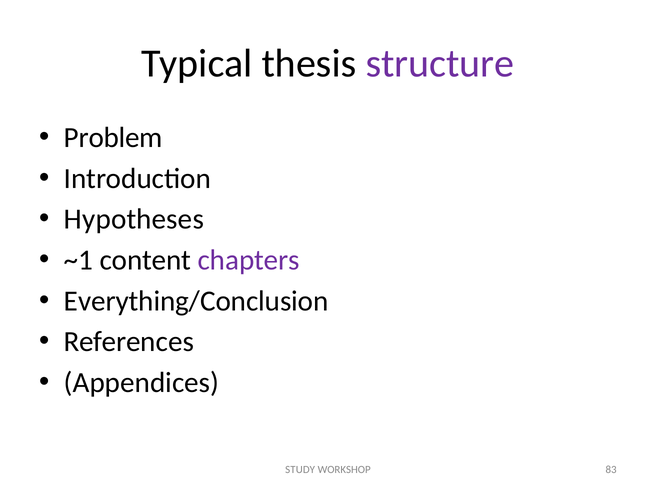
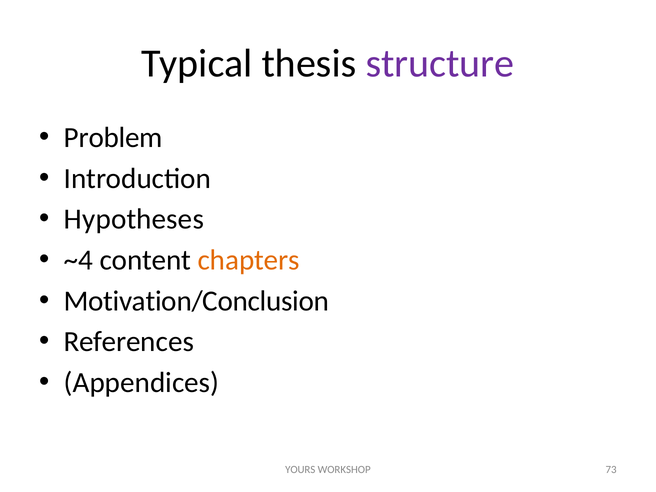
~1: ~1 -> ~4 (79, 260)
chapters colour: purple -> orange (249, 260)
Everything/Conclusion: Everything/Conclusion -> Motivation/Conclusion (196, 301)
STUDY: STUDY -> YOURS (300, 470)
83: 83 -> 73 (611, 470)
